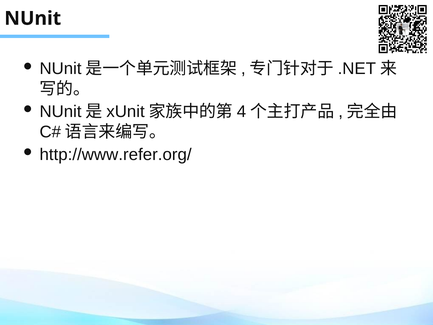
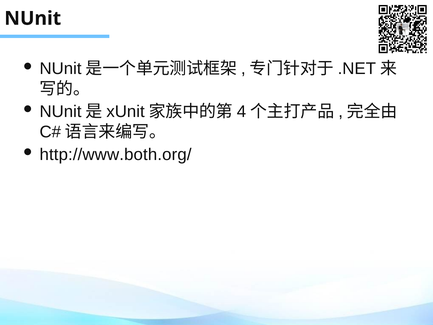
http://www.refer.org/: http://www.refer.org/ -> http://www.both.org/ (116, 154)
